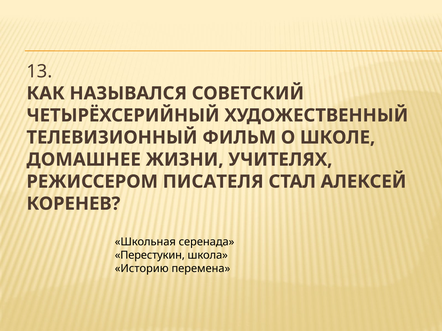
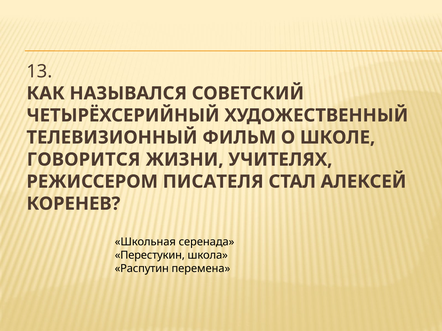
ДОМАШНЕЕ: ДОМАШНЕЕ -> ГОВОРИТСЯ (84, 160)
Историю: Историю -> Распутин (142, 269)
